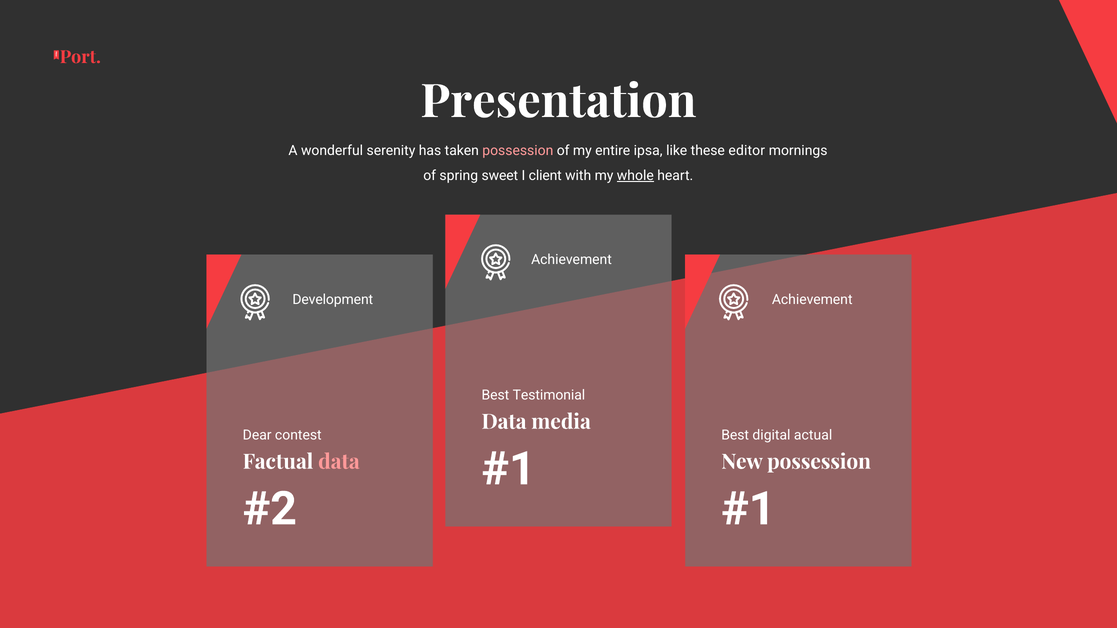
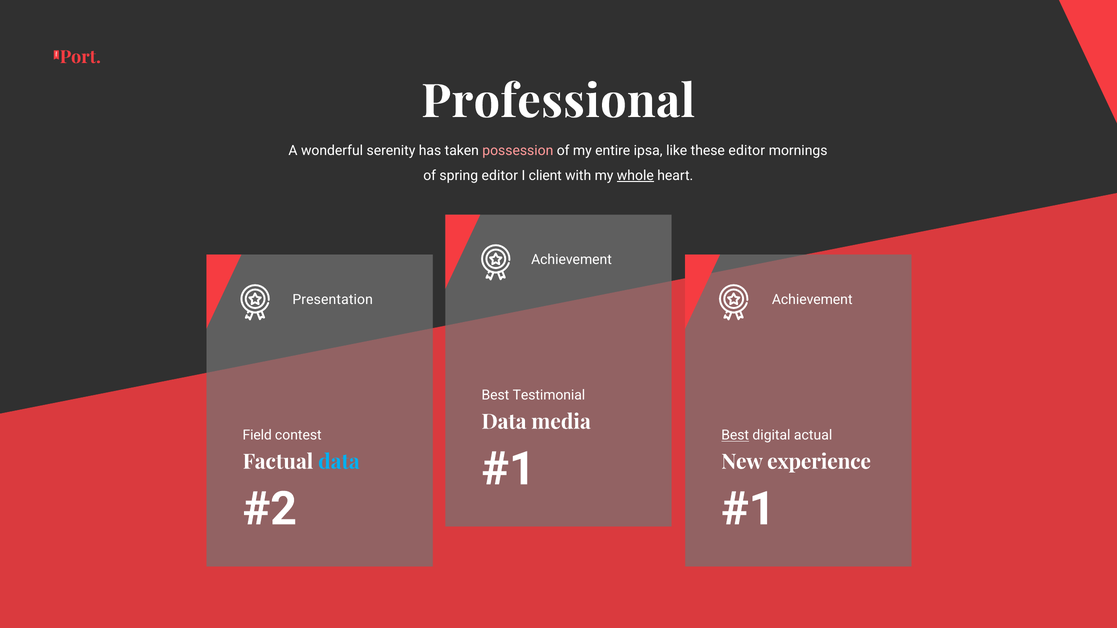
Presentation: Presentation -> Professional (558, 102)
spring sweet: sweet -> editor (500, 176)
Development: Development -> Presentation (333, 300)
Dear: Dear -> Field (257, 436)
Best underline: none -> present (735, 436)
data colour: pink -> light blue (339, 462)
New possession: possession -> experience (819, 462)
